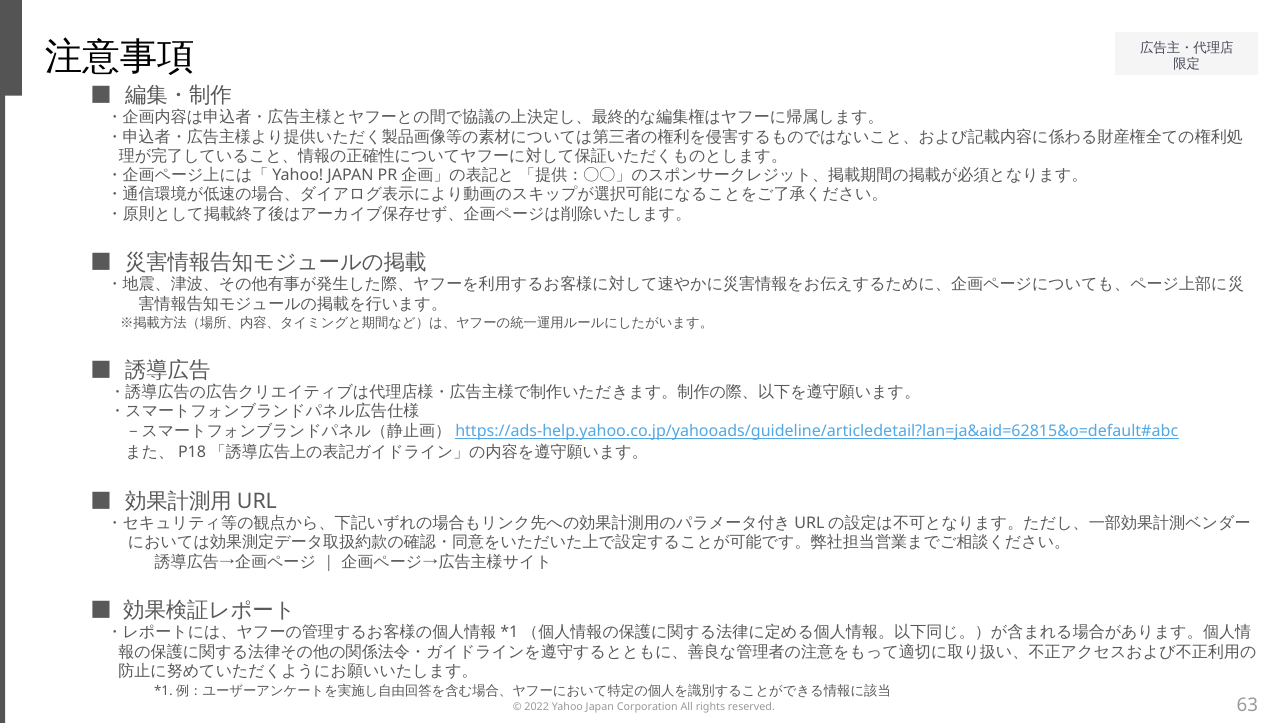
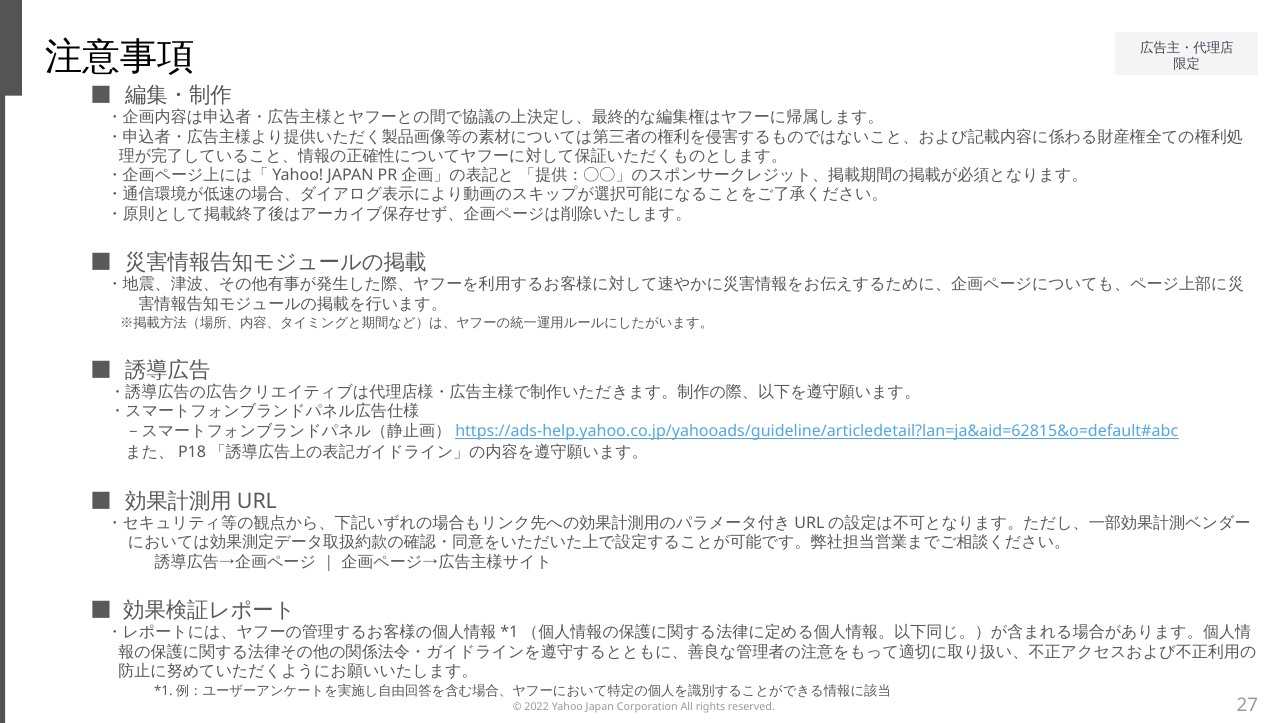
63: 63 -> 27 (1247, 705)
